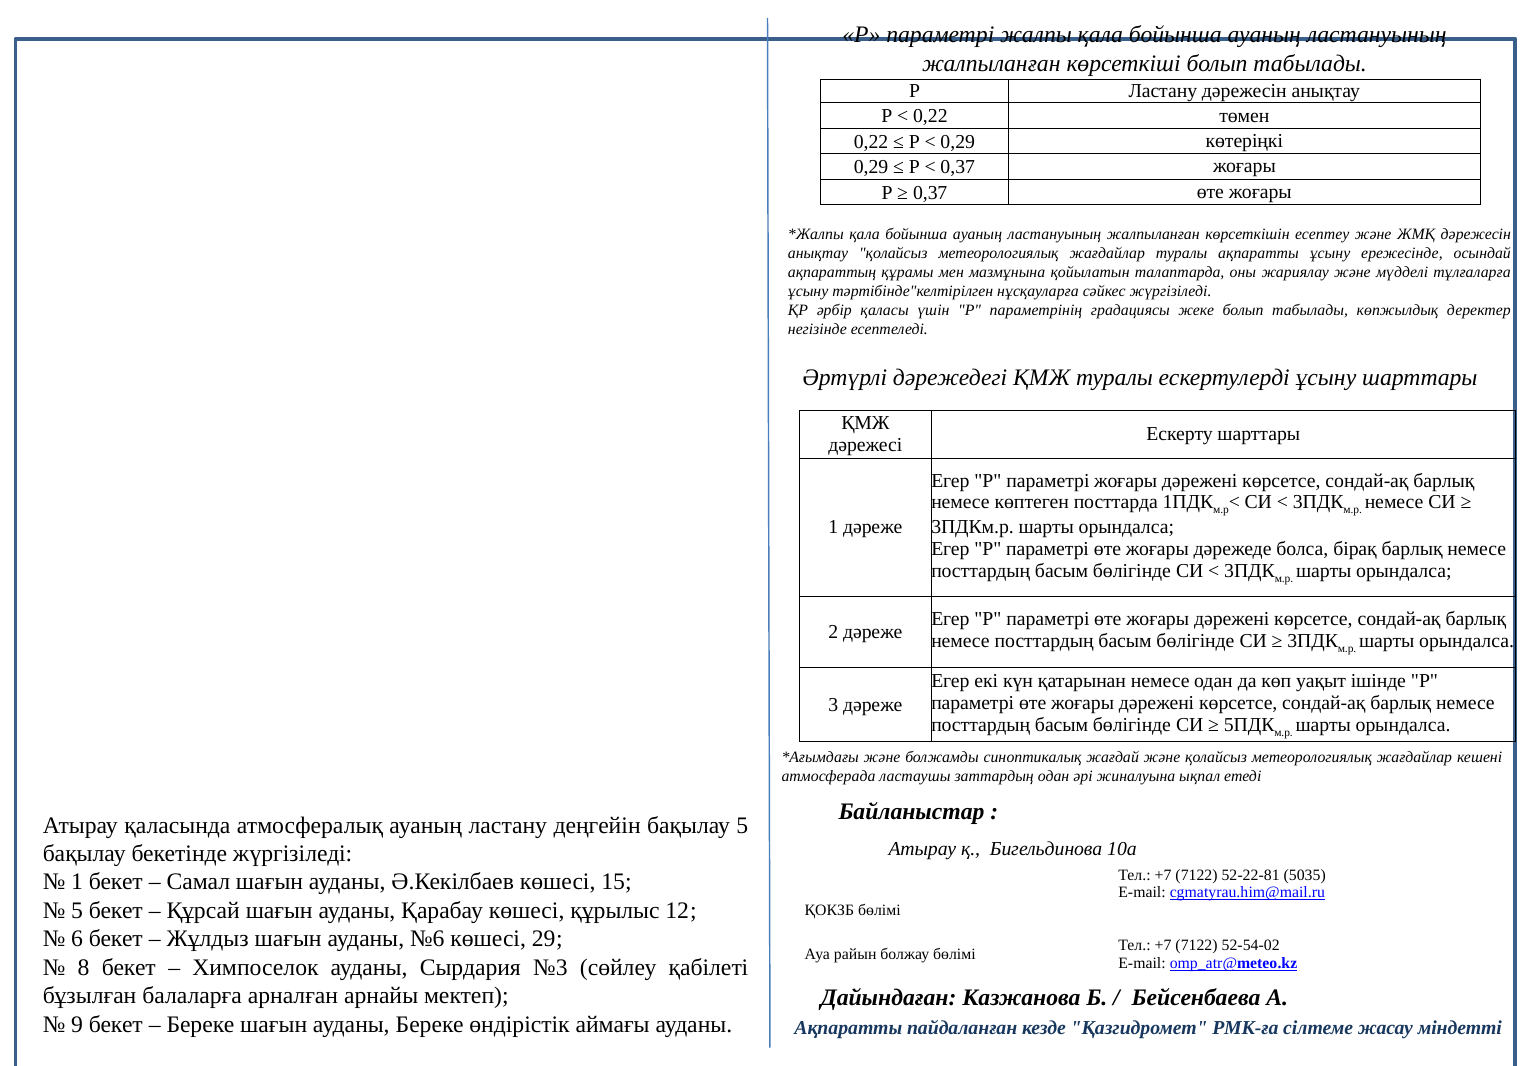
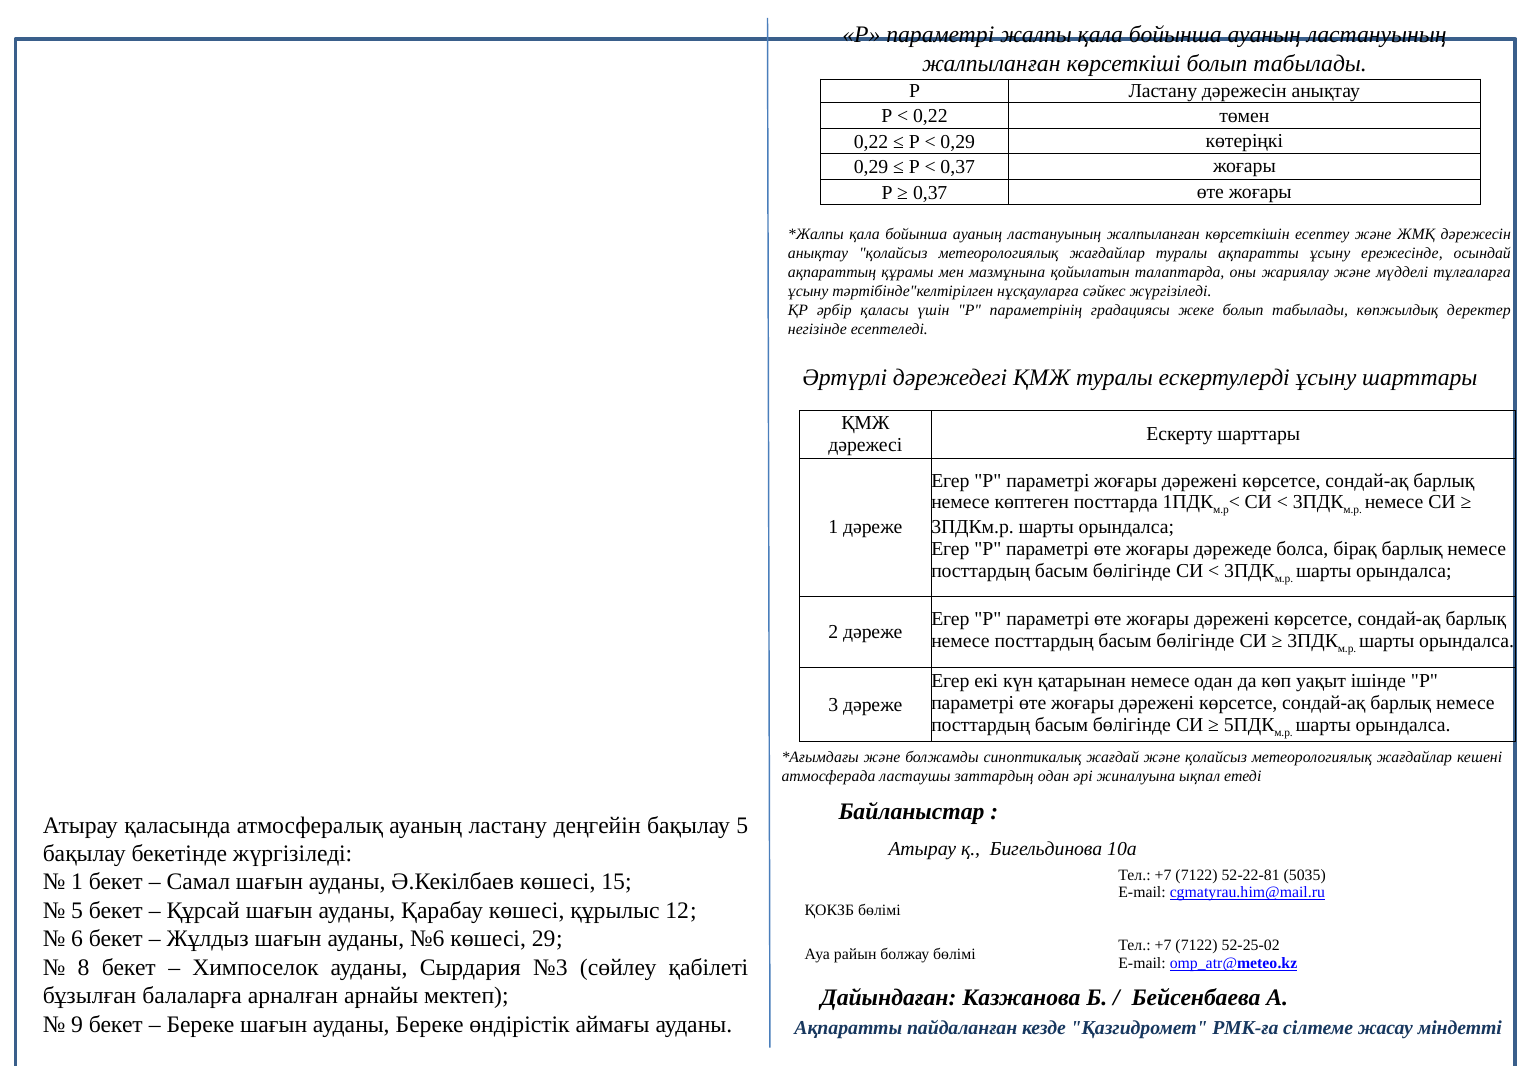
52-54-02: 52-54-02 -> 52-25-02 (1251, 946)
